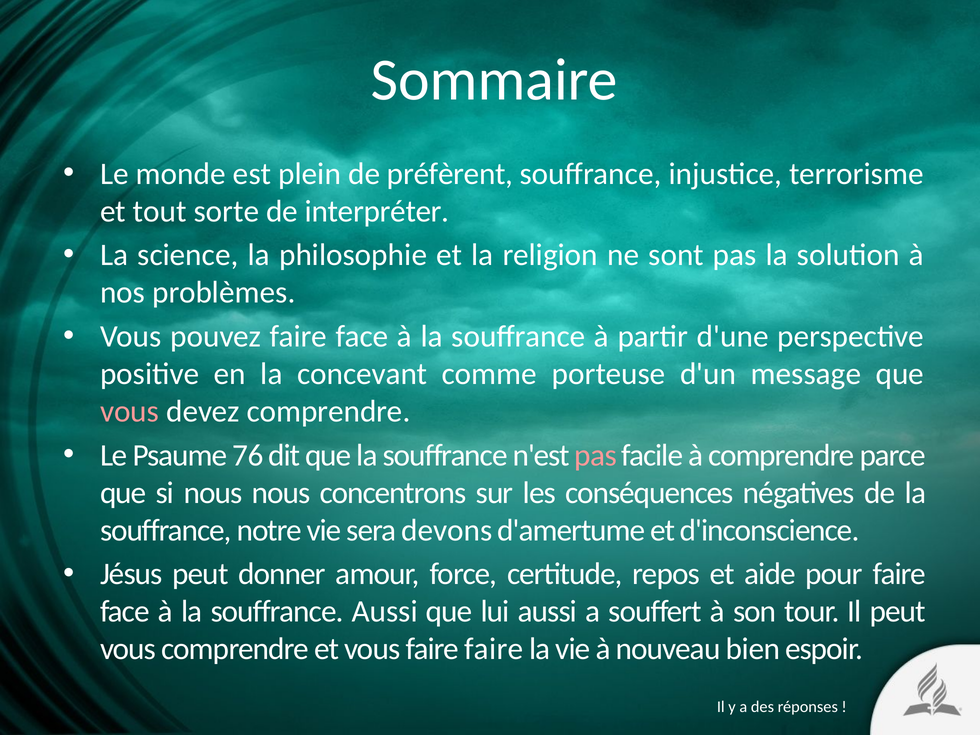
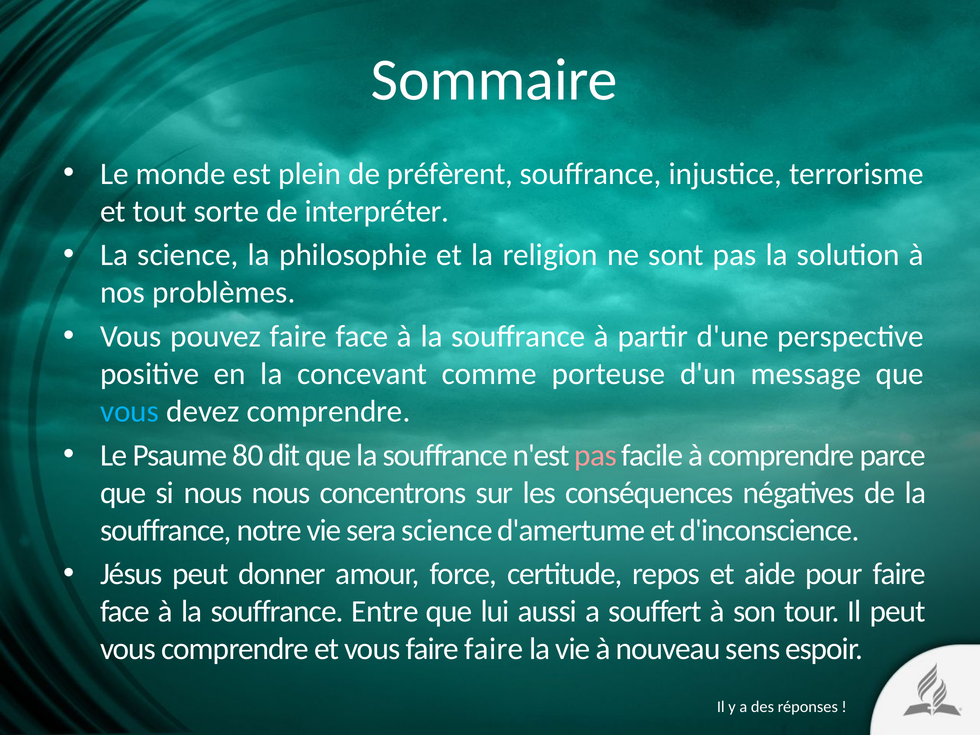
vous colour: pink -> light blue (130, 411)
76: 76 -> 80 (248, 455)
sera devons: devons -> science (447, 530)
souffrance Aussi: Aussi -> Entre (385, 612)
bien: bien -> sens (753, 649)
